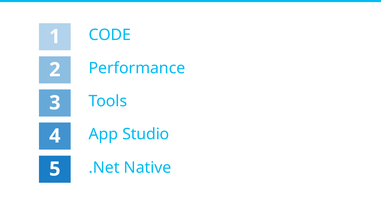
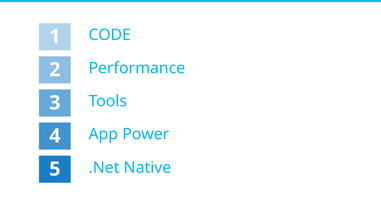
Studio: Studio -> Power (146, 134)
